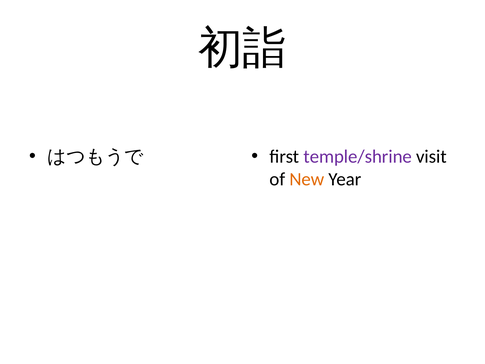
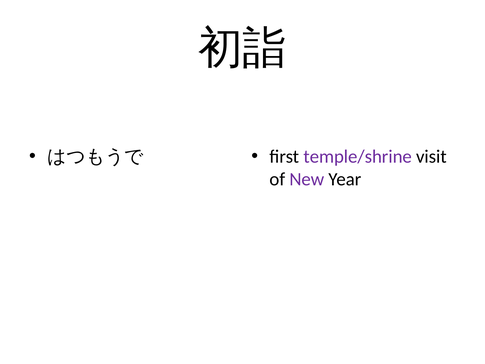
New colour: orange -> purple (307, 179)
